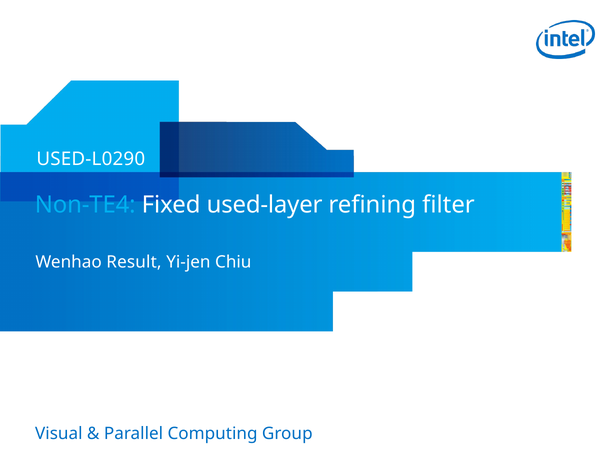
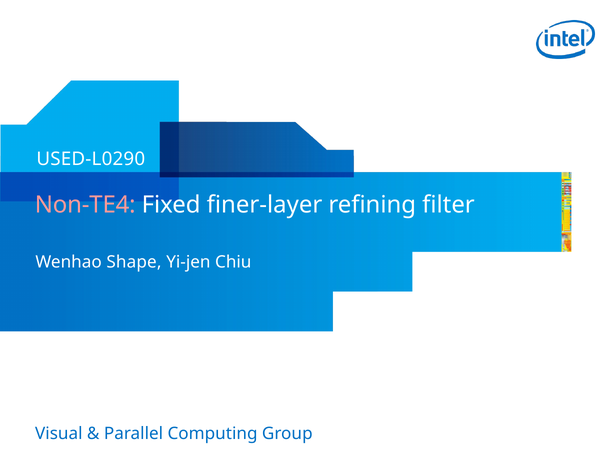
Non-TE4 colour: light blue -> pink (85, 205)
used-layer: used-layer -> finer-layer (264, 205)
Result: Result -> Shape (134, 262)
